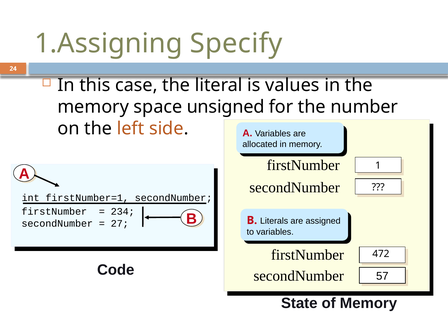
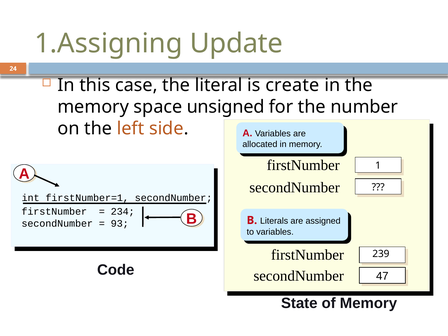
Specify: Specify -> Update (236, 44)
values: values -> create (292, 85)
27: 27 -> 93 (120, 224)
472: 472 -> 239 (381, 254)
57: 57 -> 47 (382, 276)
